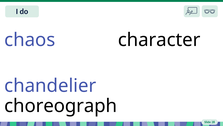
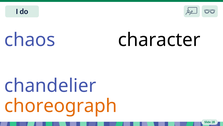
choreograph colour: black -> orange (61, 105)
